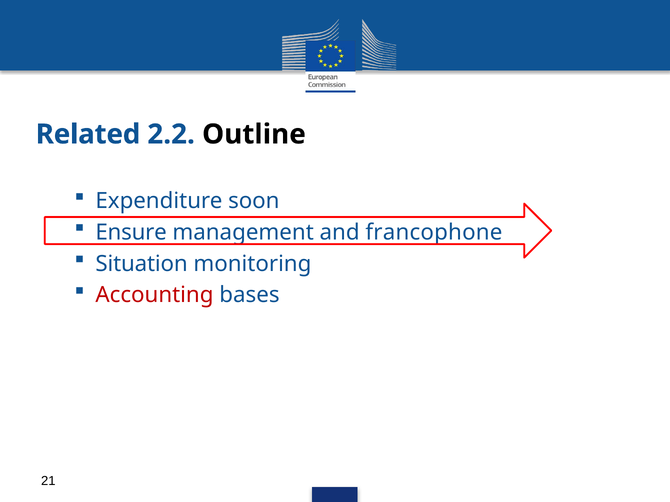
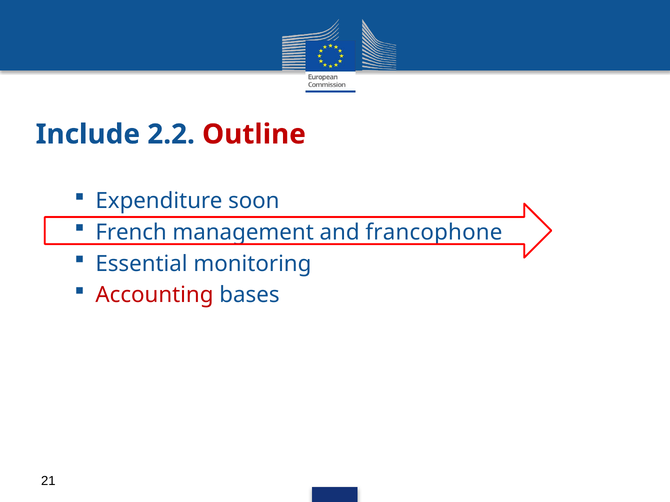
Related: Related -> Include (88, 134)
Outline colour: black -> red (254, 134)
Ensure: Ensure -> French (131, 232)
Situation: Situation -> Essential (142, 264)
